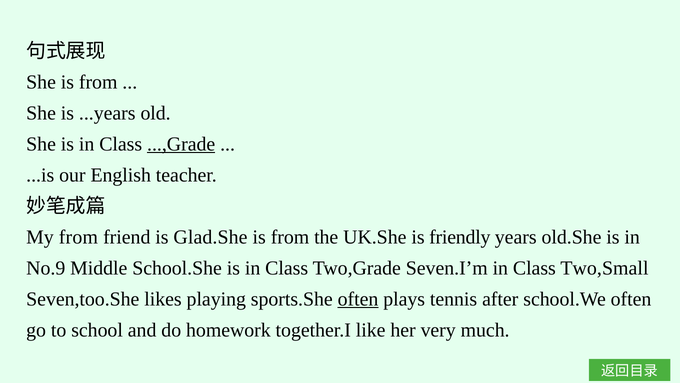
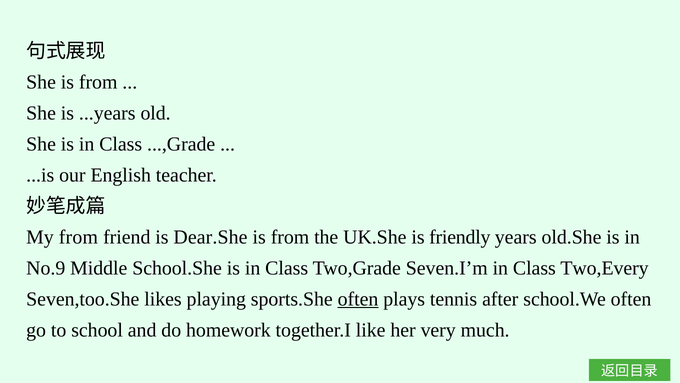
...,Grade underline: present -> none (181, 144)
Glad.She: Glad.She -> Dear.She (211, 237)
Two,Small: Two,Small -> Two,Every (605, 268)
